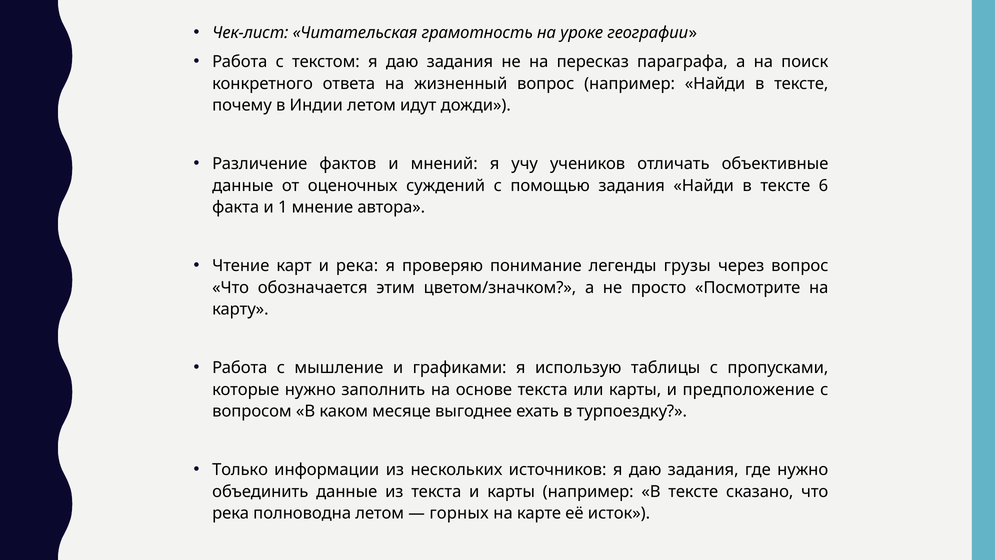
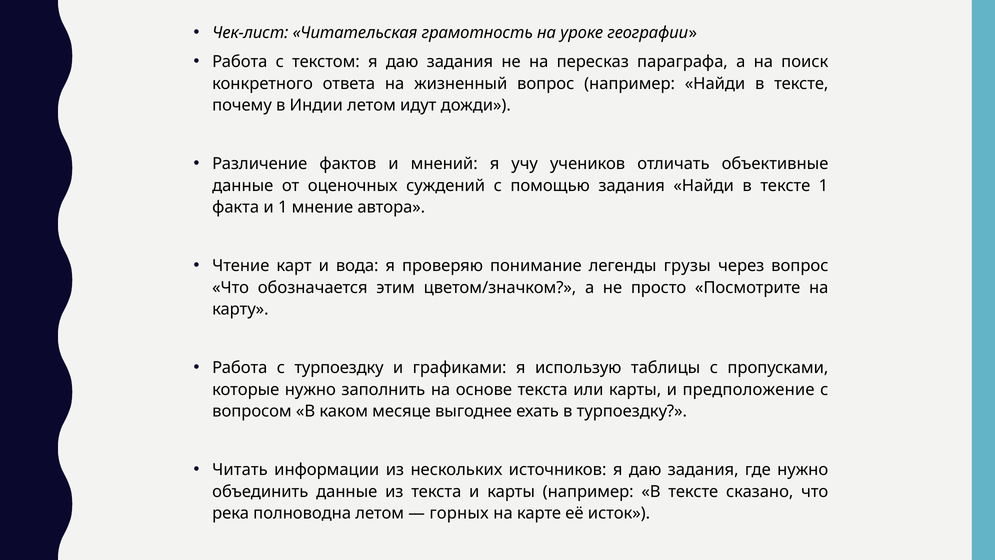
тексте 6: 6 -> 1 (823, 185)
и река: река -> вода (357, 266)
с мышление: мышление -> турпоездку (339, 368)
Только: Только -> Читать (240, 469)
